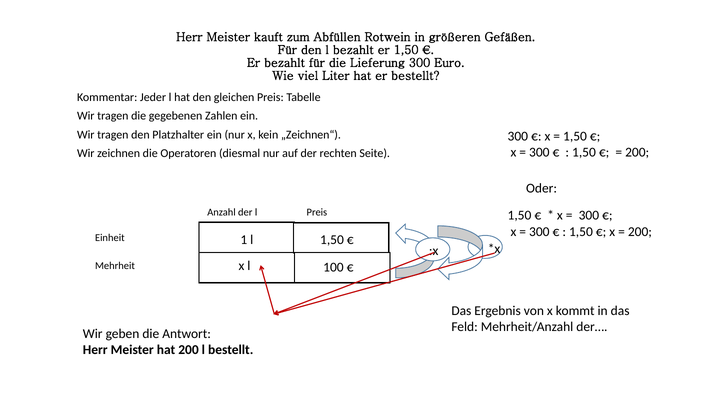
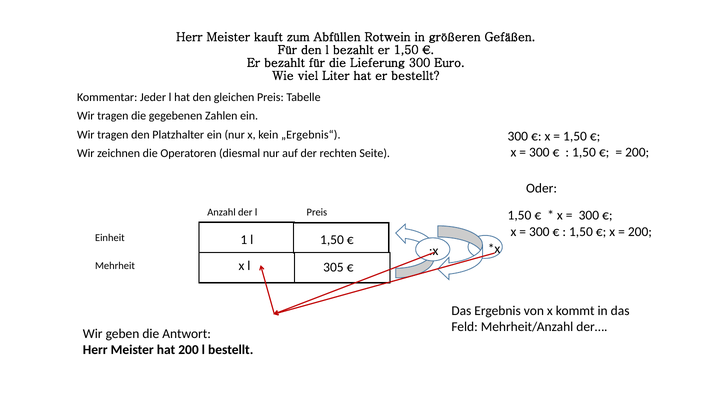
„Zeichnen“: „Zeichnen“ -> „Ergebnis“ (311, 135)
100: 100 -> 305 (333, 267)
